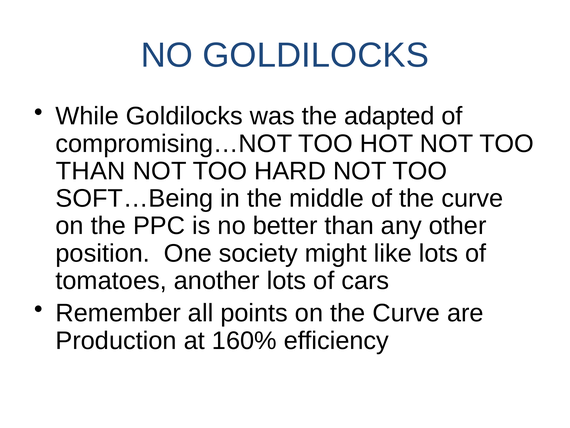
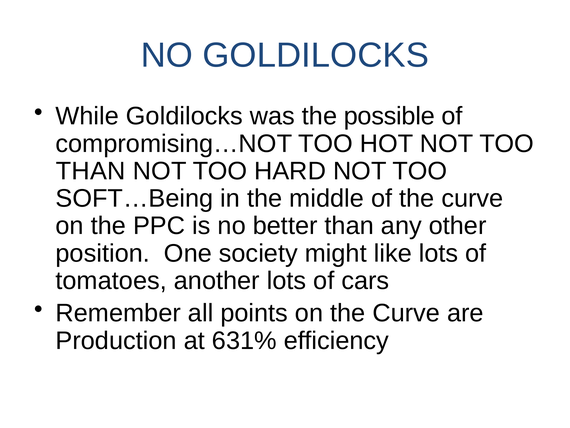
adapted: adapted -> possible (389, 116)
160%: 160% -> 631% (244, 340)
